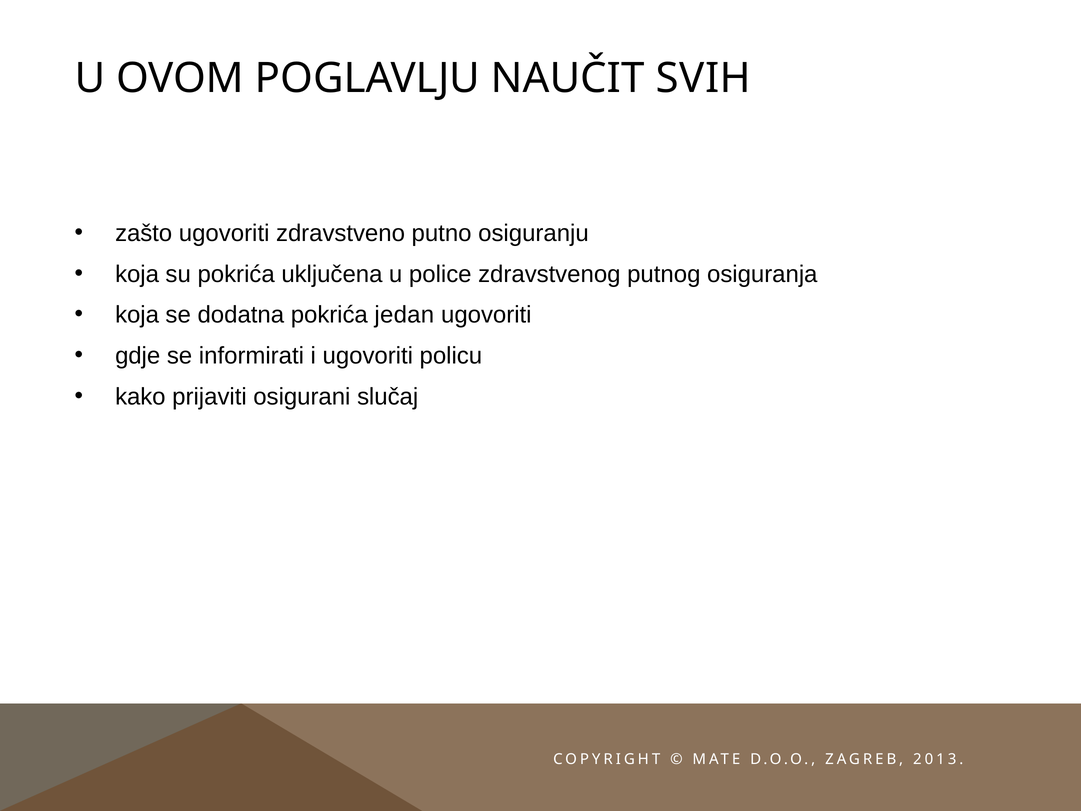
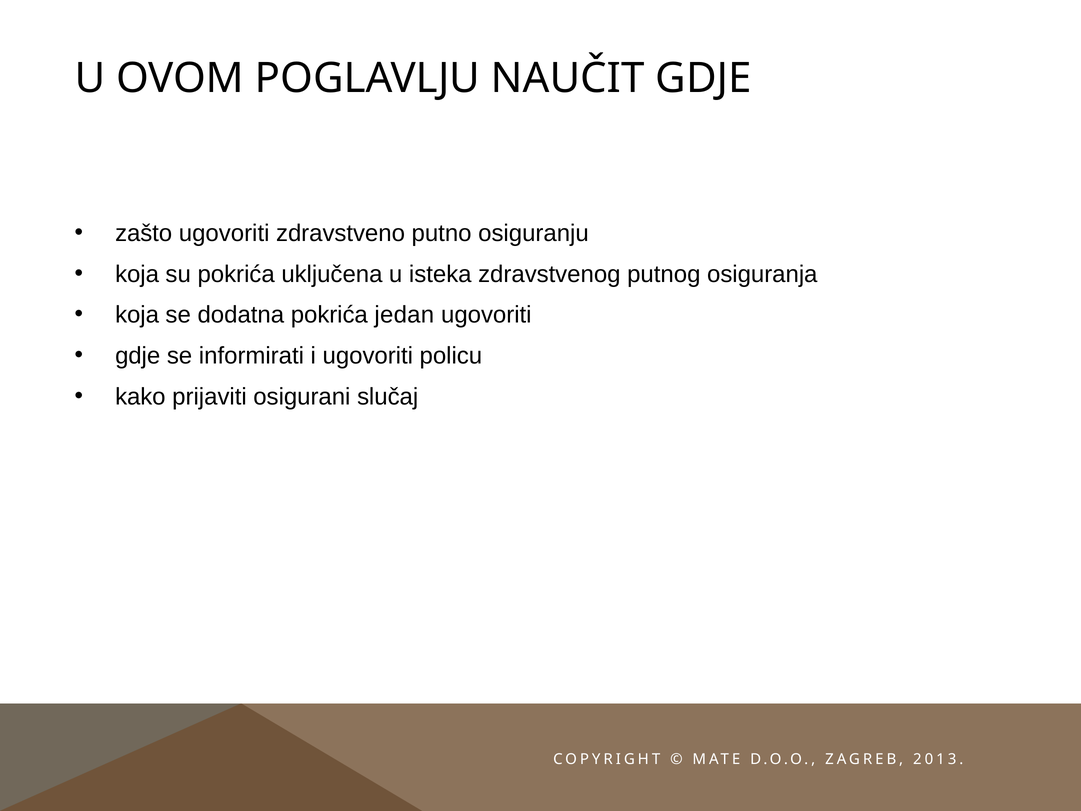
NAUČIT SVIH: SVIH -> GDJE (704, 79)
police: police -> isteka (440, 274)
